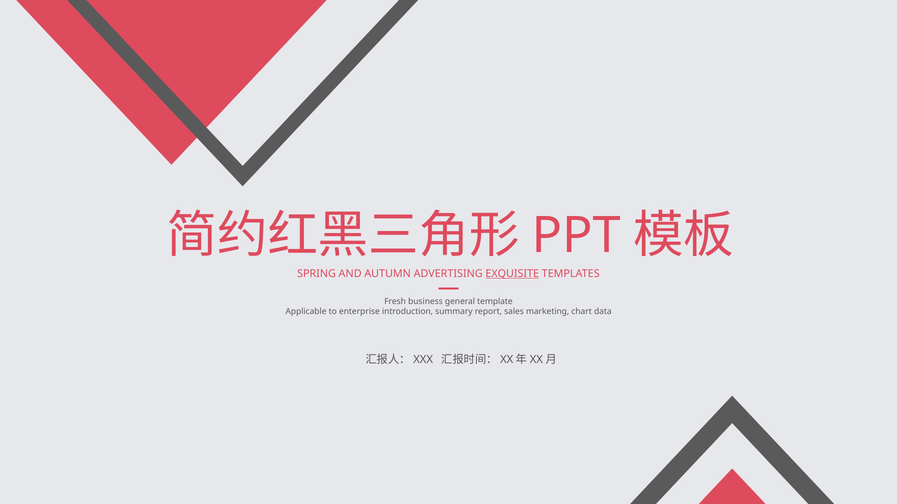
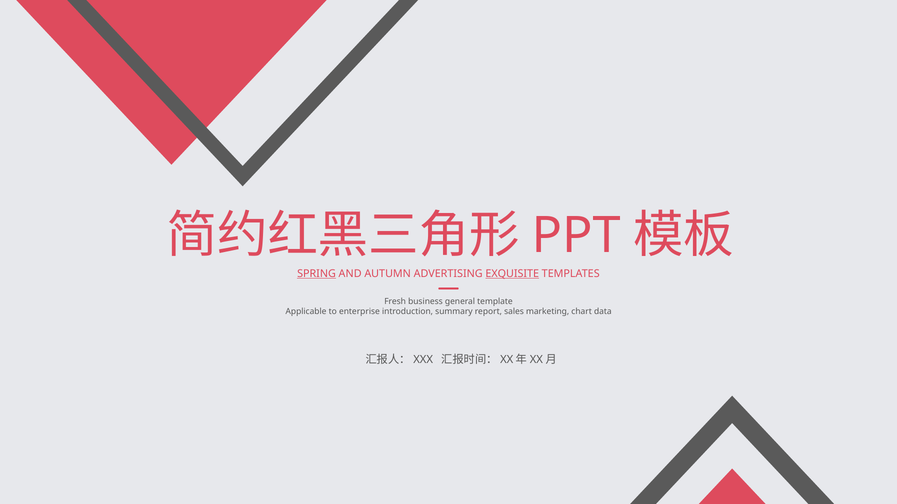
SPRING underline: none -> present (317, 274)
